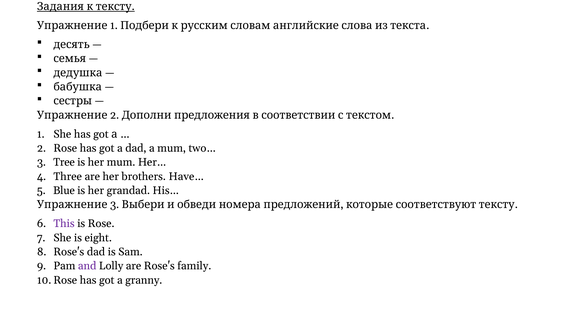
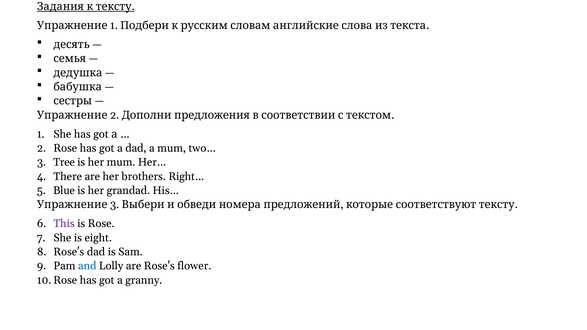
Three: Three -> There (68, 177)
Have…: Have… -> Right… (186, 177)
and colour: purple -> blue (87, 266)
family: family -> flower (194, 266)
